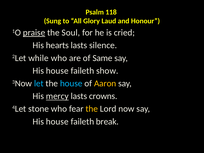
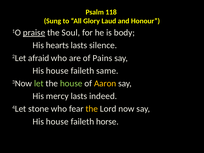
cried: cried -> body (124, 33)
while: while -> afraid (39, 58)
Same: Same -> Pains (102, 58)
show: show -> same (107, 71)
let colour: light blue -> light green (39, 83)
house colour: light blue -> light green (71, 83)
mercy underline: present -> none (57, 96)
crowns: crowns -> indeed (103, 96)
break: break -> horse (107, 122)
